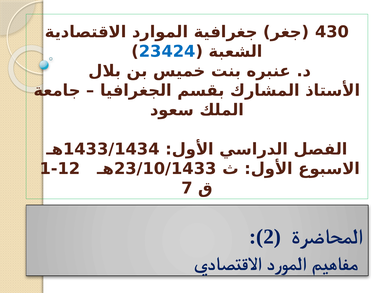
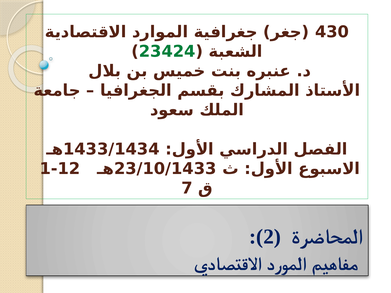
23424 colour: blue -> green (167, 52)
